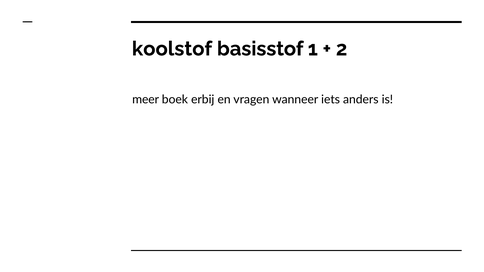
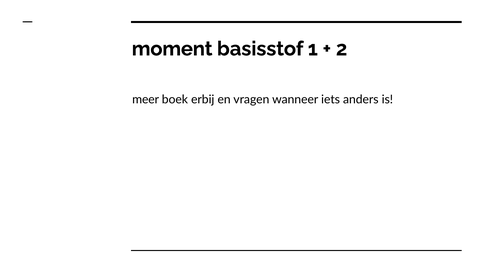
koolstof: koolstof -> moment (172, 49)
